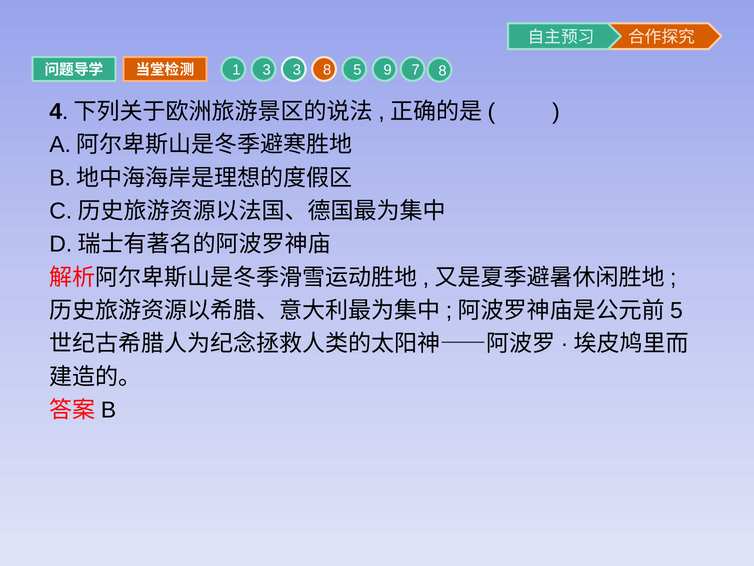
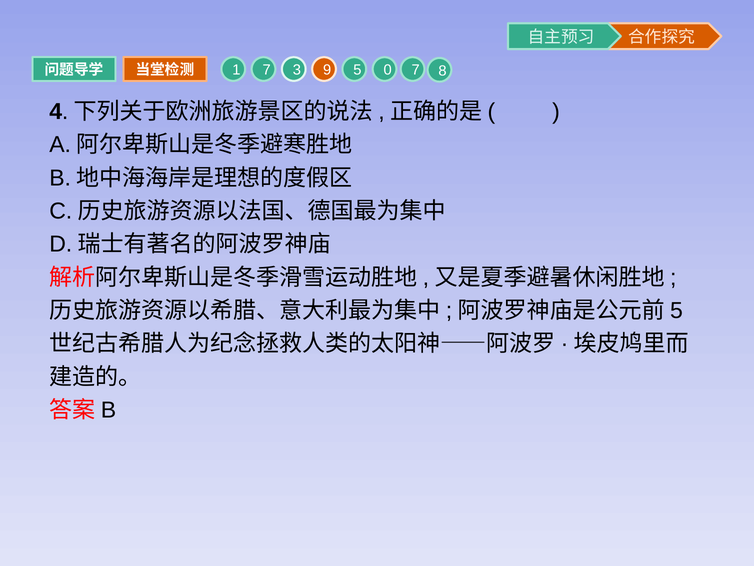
1 3: 3 -> 7 (267, 70)
3 8: 8 -> 9 (327, 70)
9: 9 -> 0 (388, 70)
